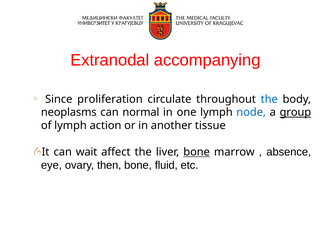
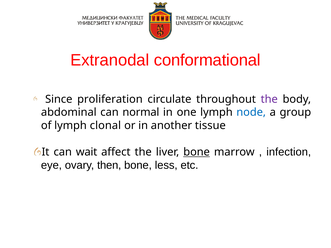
accompanying: accompanying -> conformational (207, 60)
the colour: blue -> purple (269, 99)
neoplasms: neoplasms -> abdominal (69, 112)
group underline: present -> none (295, 112)
action: action -> clonal (105, 126)
absence: absence -> infection (289, 152)
fluid: fluid -> less (166, 165)
